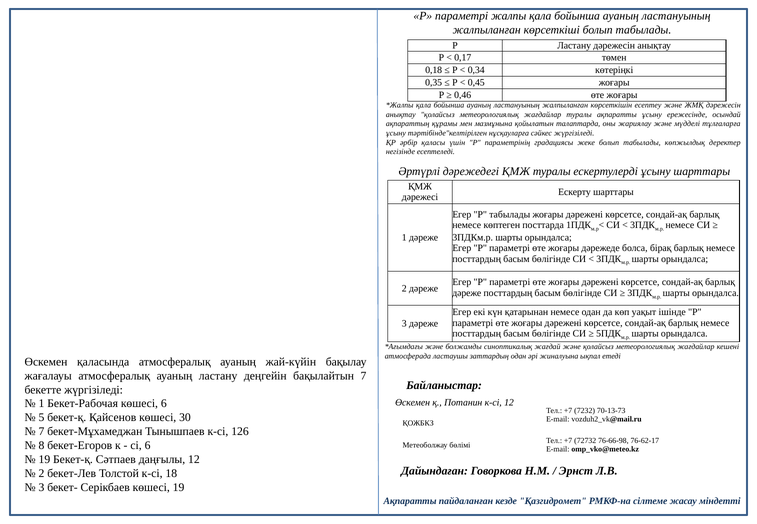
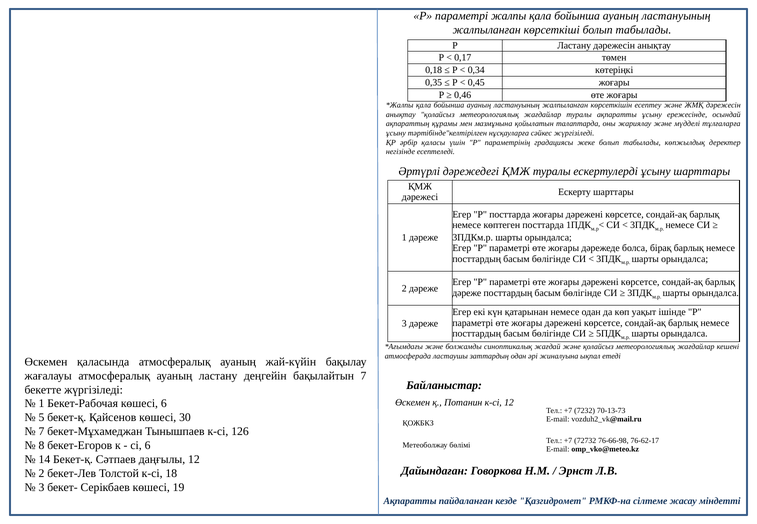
Р табылады: табылады -> посттарда (510, 215)
19: 19 -> 14 (44, 460)
